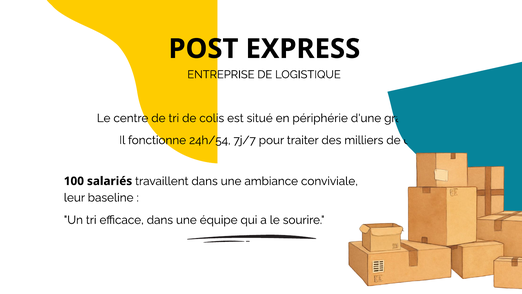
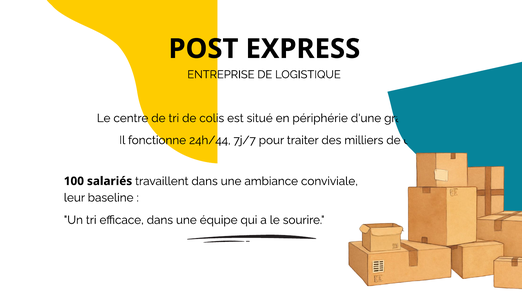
24h/54: 24h/54 -> 24h/44 (210, 140)
